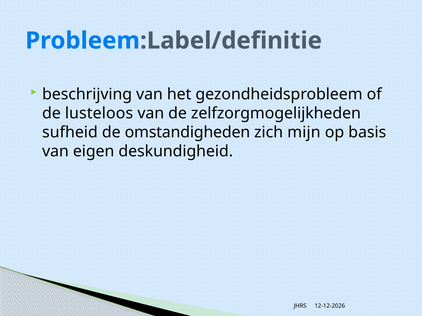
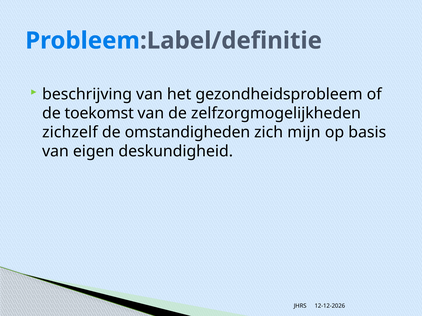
lusteloos: lusteloos -> toekomst (99, 114)
sufheid: sufheid -> zichzelf (70, 133)
